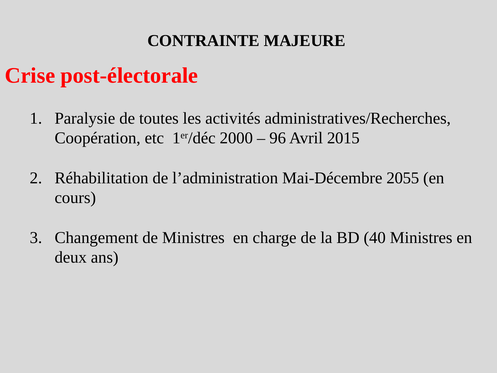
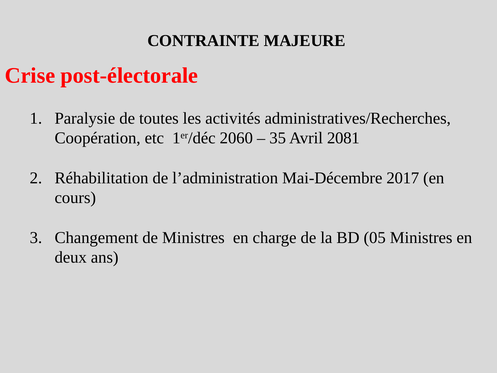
2000: 2000 -> 2060 (236, 138)
96: 96 -> 35 (278, 138)
2015: 2015 -> 2081 (343, 138)
2055: 2055 -> 2017 (403, 178)
40: 40 -> 05 (375, 237)
